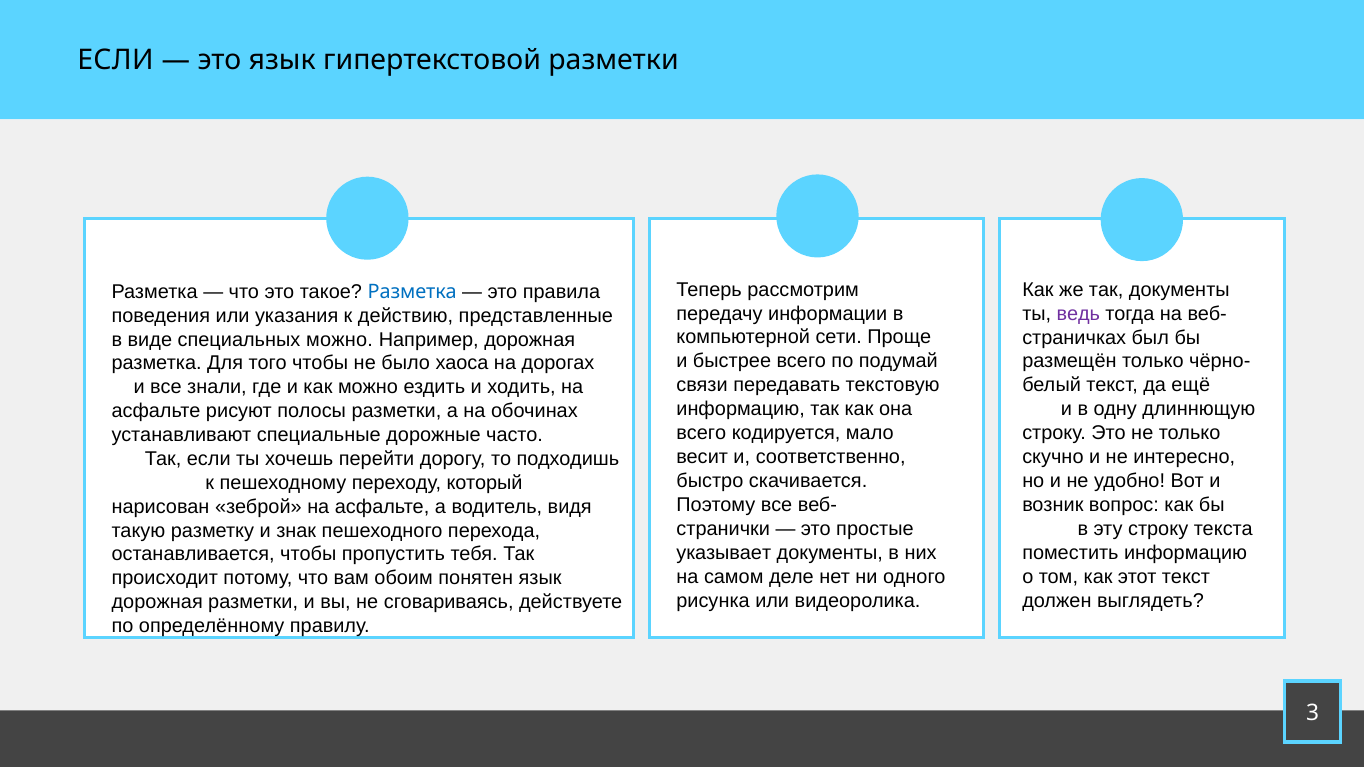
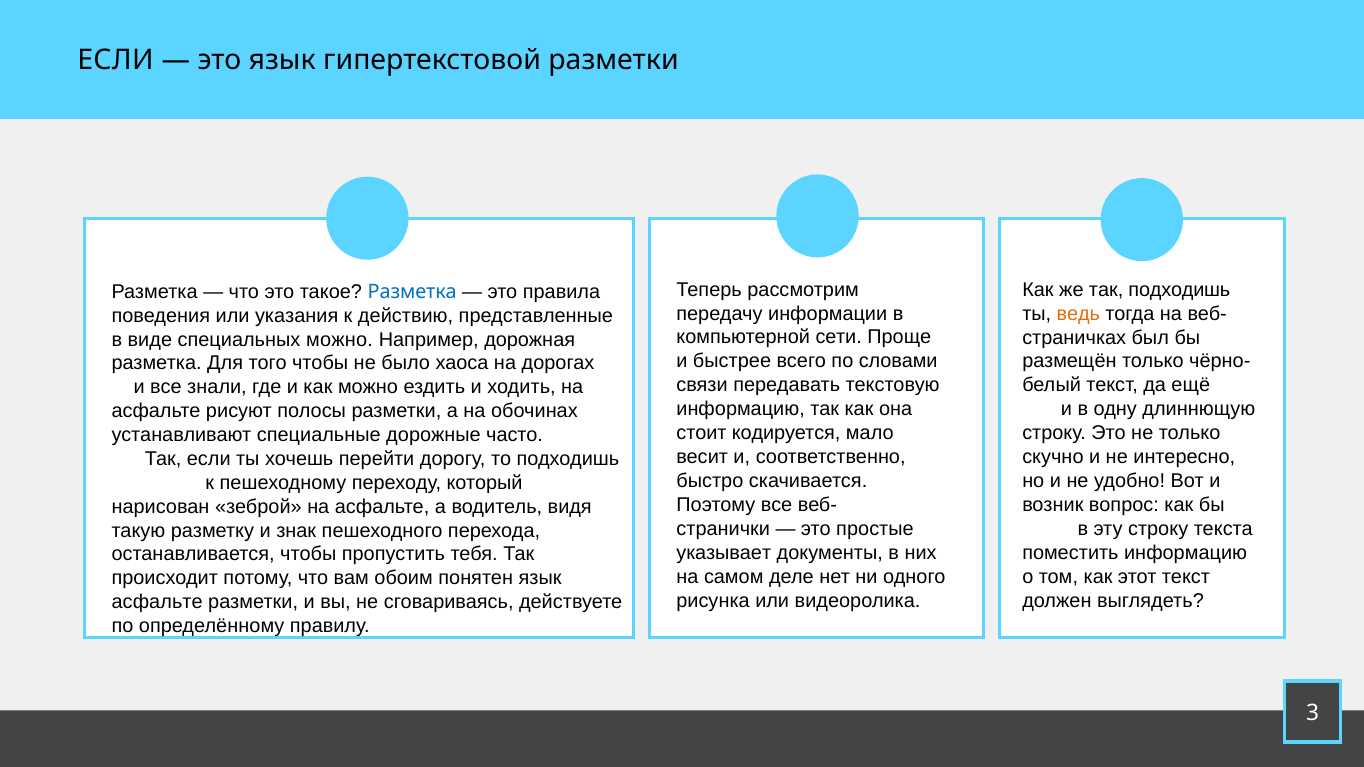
так документы: документы -> подходишь (1179, 290)
ведь colour: purple -> orange (1078, 314)
подумай: подумай -> словами (898, 361)
всего: всего -> стоит (701, 433)
дорожная: дорожная -> асфальте (157, 602)
